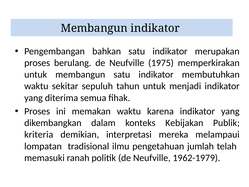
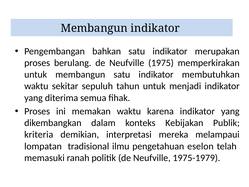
jumlah: jumlah -> eselon (200, 146)
1962-1979: 1962-1979 -> 1975-1979 (196, 158)
